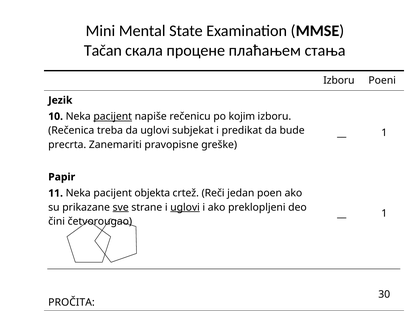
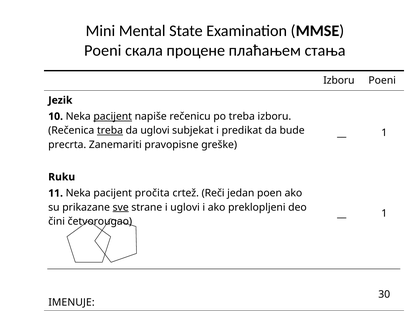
Tačan: Tačan -> Poeni (103, 50)
po kojim: kojim -> treba (242, 117)
treba underline: none -> present (110, 131)
Papir: Papir -> Ruku (62, 177)
objekta: objekta -> pročita (152, 193)
uglovi underline: present -> none (185, 207)
PROČITA: PROČITA -> IMENUJE (71, 303)
